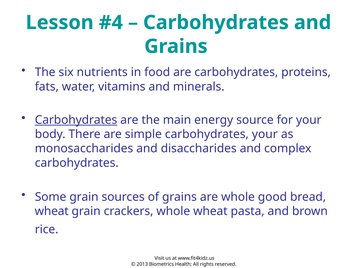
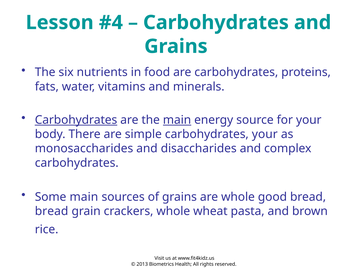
main underline: none -> present (177, 120)
Some grain: grain -> main (84, 197)
wheat: wheat -> bread (52, 211)
